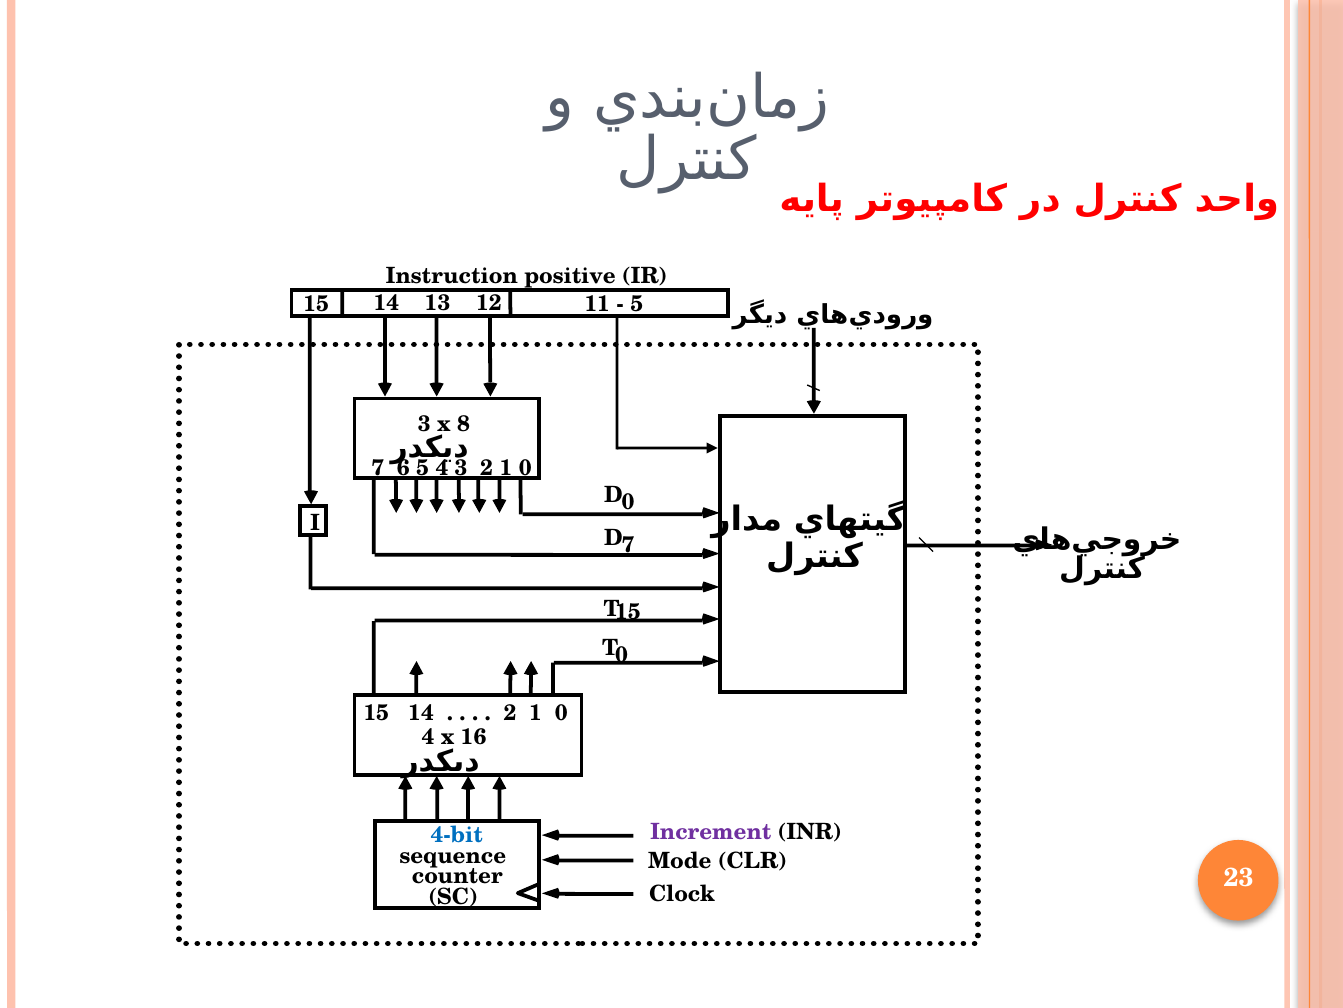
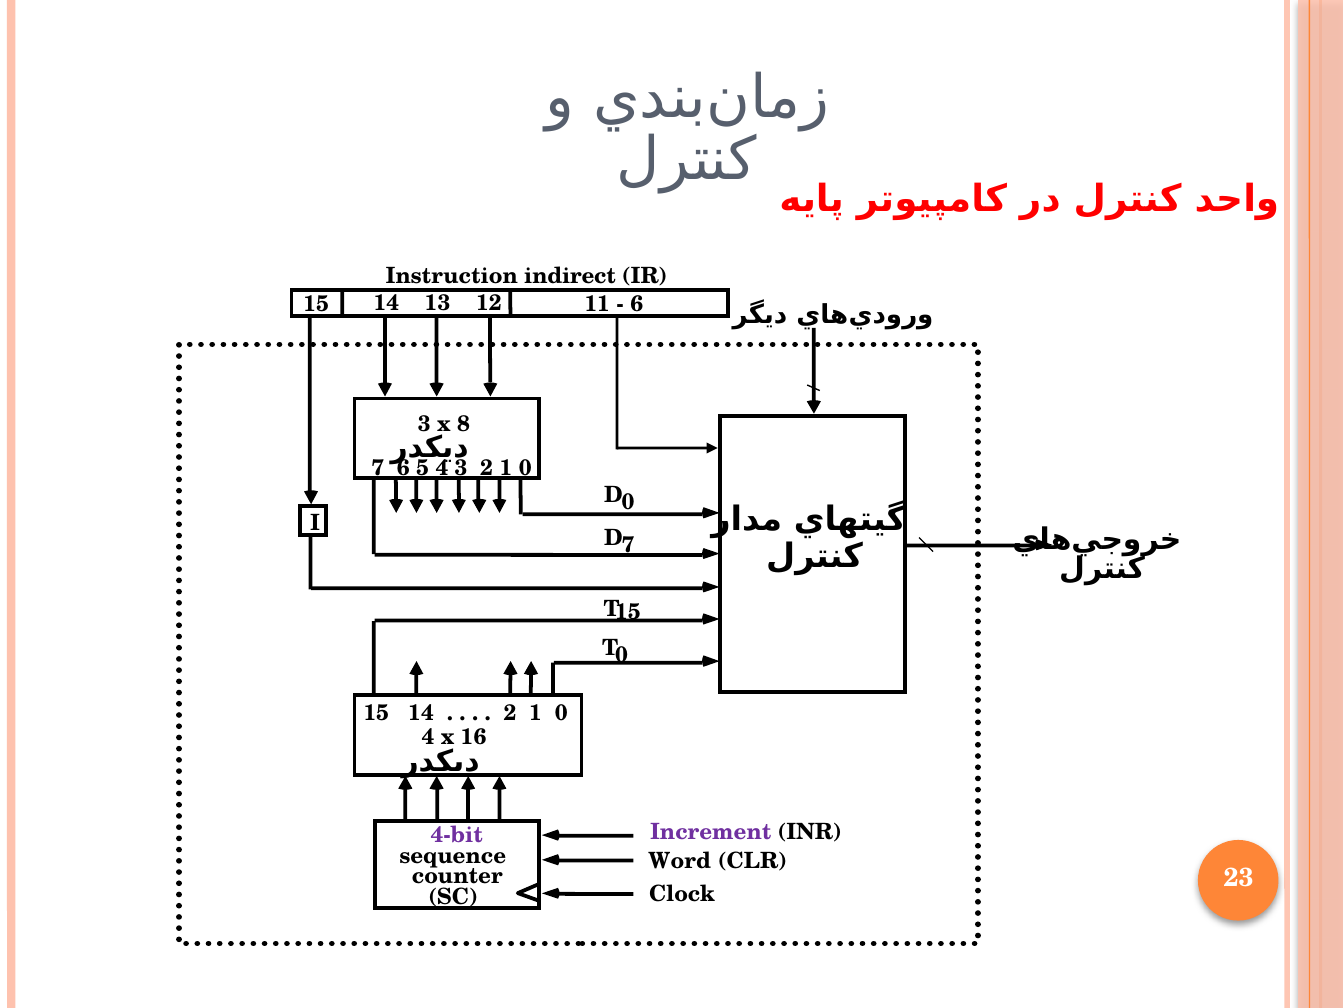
positive: positive -> indirect (570, 276)
5: 5 -> 6 (637, 304)
4-bit colour: blue -> purple (457, 835)
Mode: Mode -> Word (680, 860)
